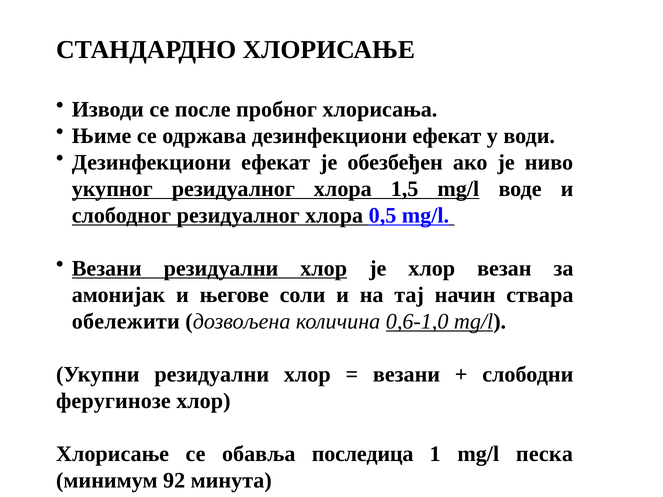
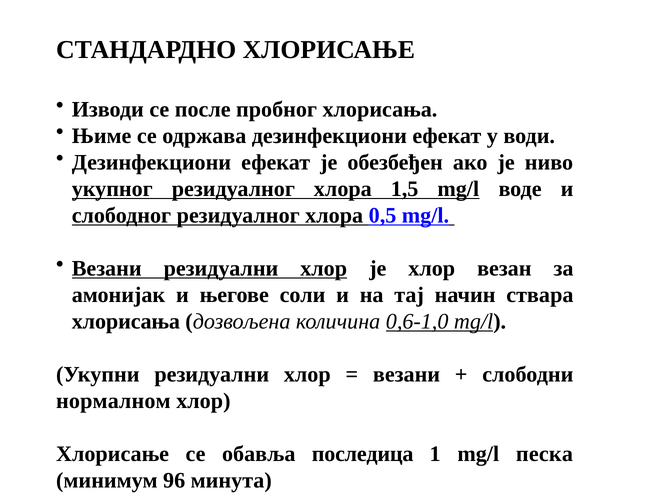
обележити: обележити -> хлорисања (126, 321)
феругинозе: феругинозе -> нормалном (113, 401)
92: 92 -> 96 (174, 481)
